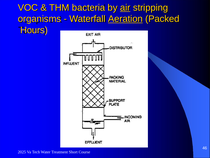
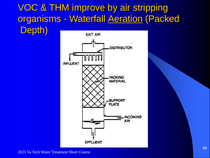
bacteria: bacteria -> improve (89, 8)
air underline: present -> none (125, 8)
Hours: Hours -> Depth (34, 30)
